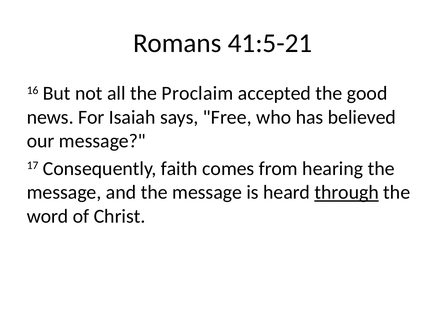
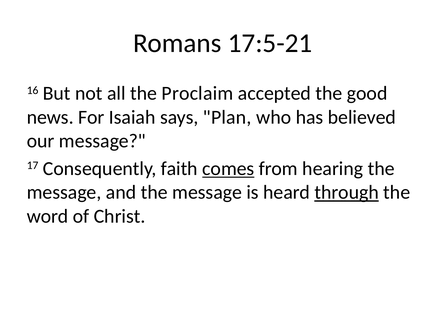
41:5-21: 41:5-21 -> 17:5-21 (270, 43)
Free: Free -> Plan (227, 117)
comes underline: none -> present (228, 169)
